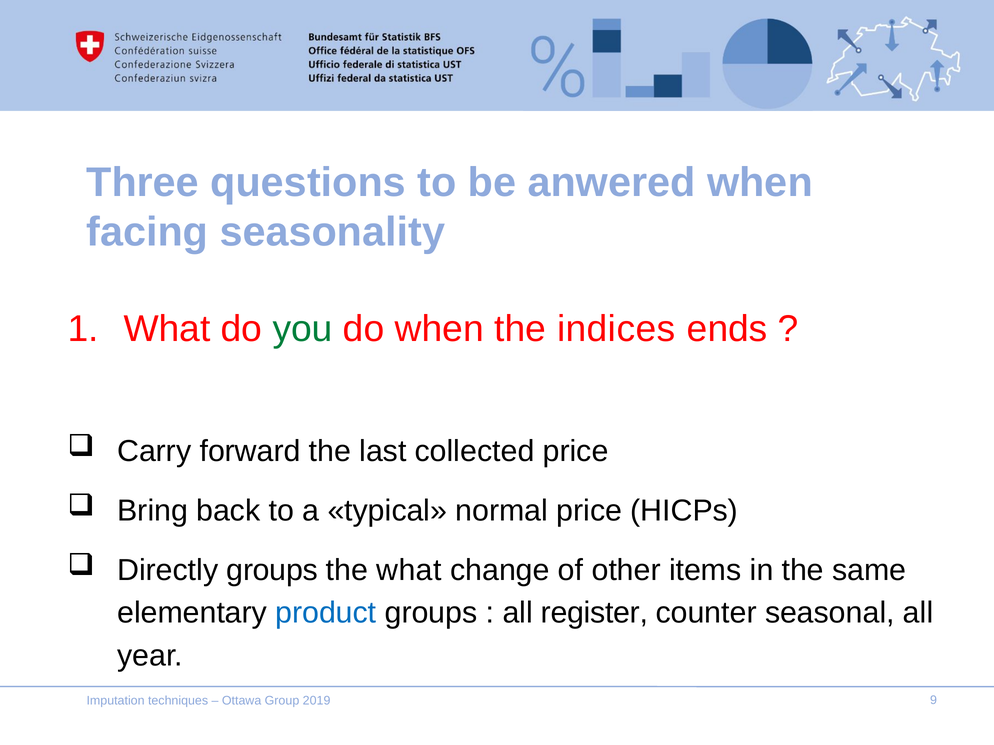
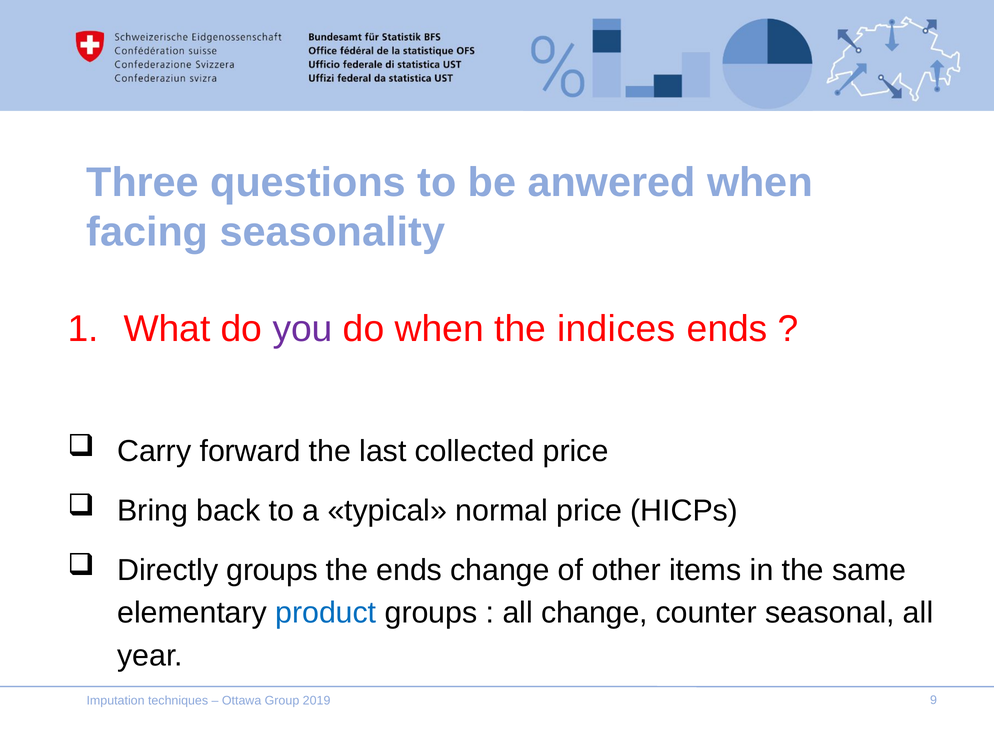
you colour: green -> purple (303, 329)
the what: what -> ends (409, 570)
all register: register -> change (594, 613)
